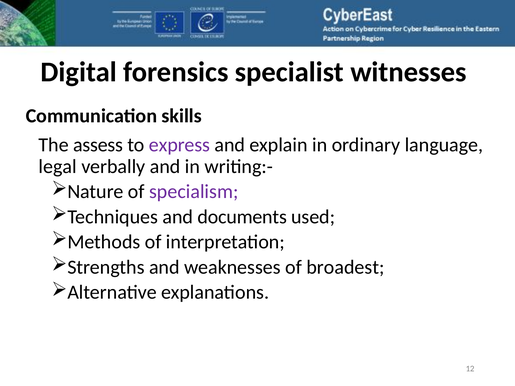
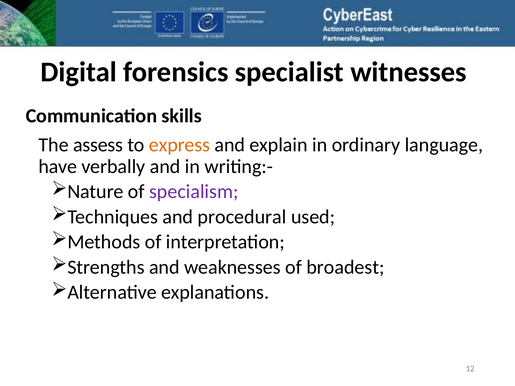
express colour: purple -> orange (179, 145)
legal: legal -> have (58, 167)
documents: documents -> procedural (242, 217)
